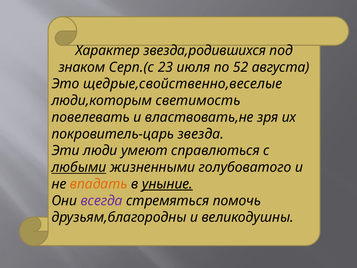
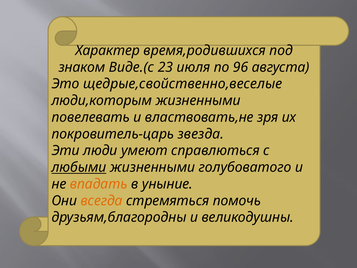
звезда,родившихся: звезда,родившихся -> время,родившихся (205, 50)
Серп.(с: Серп.(с -> Виде.(с (131, 67)
52: 52 -> 96 (241, 67)
люди,которым светимость: светимость -> жизненными (198, 100)
уныние underline: present -> none (167, 184)
всегда colour: purple -> orange (102, 201)
